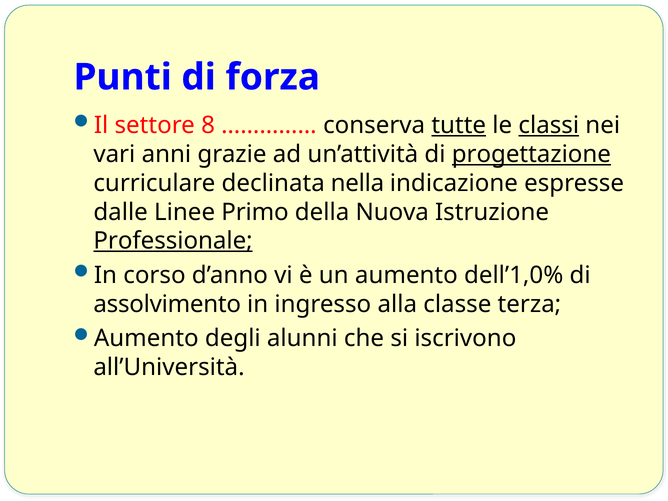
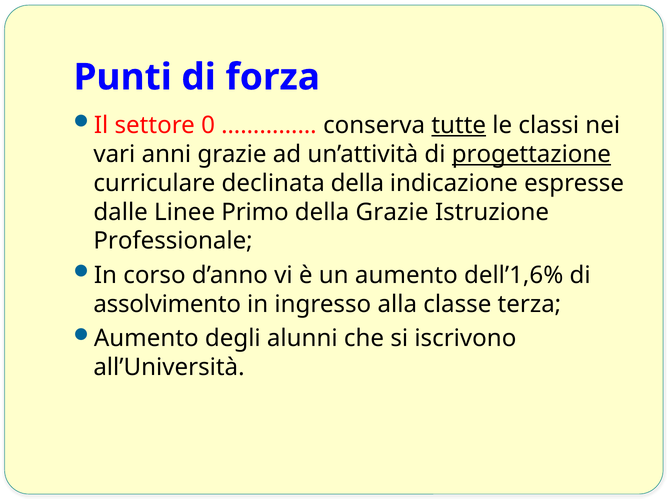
8: 8 -> 0 (208, 125)
classi underline: present -> none (549, 125)
declinata nella: nella -> della (357, 183)
della Nuova: Nuova -> Grazie (392, 212)
Professionale underline: present -> none (173, 241)
dell’1,0%: dell’1,0% -> dell’1,6% (514, 275)
